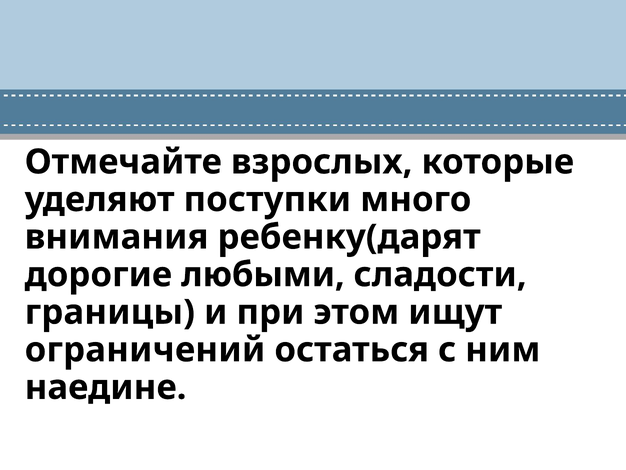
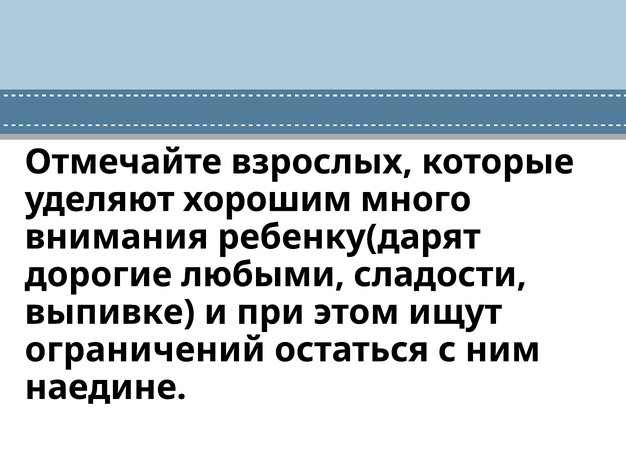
поступки: поступки -> хорошим (268, 199)
границы: границы -> выпивке (110, 312)
